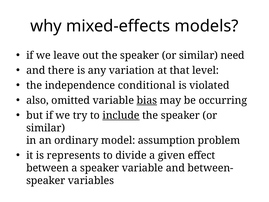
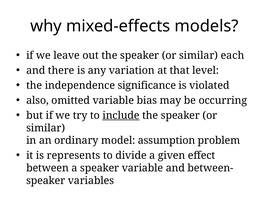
need: need -> each (232, 55)
conditional: conditional -> significance (147, 85)
bias underline: present -> none (147, 100)
